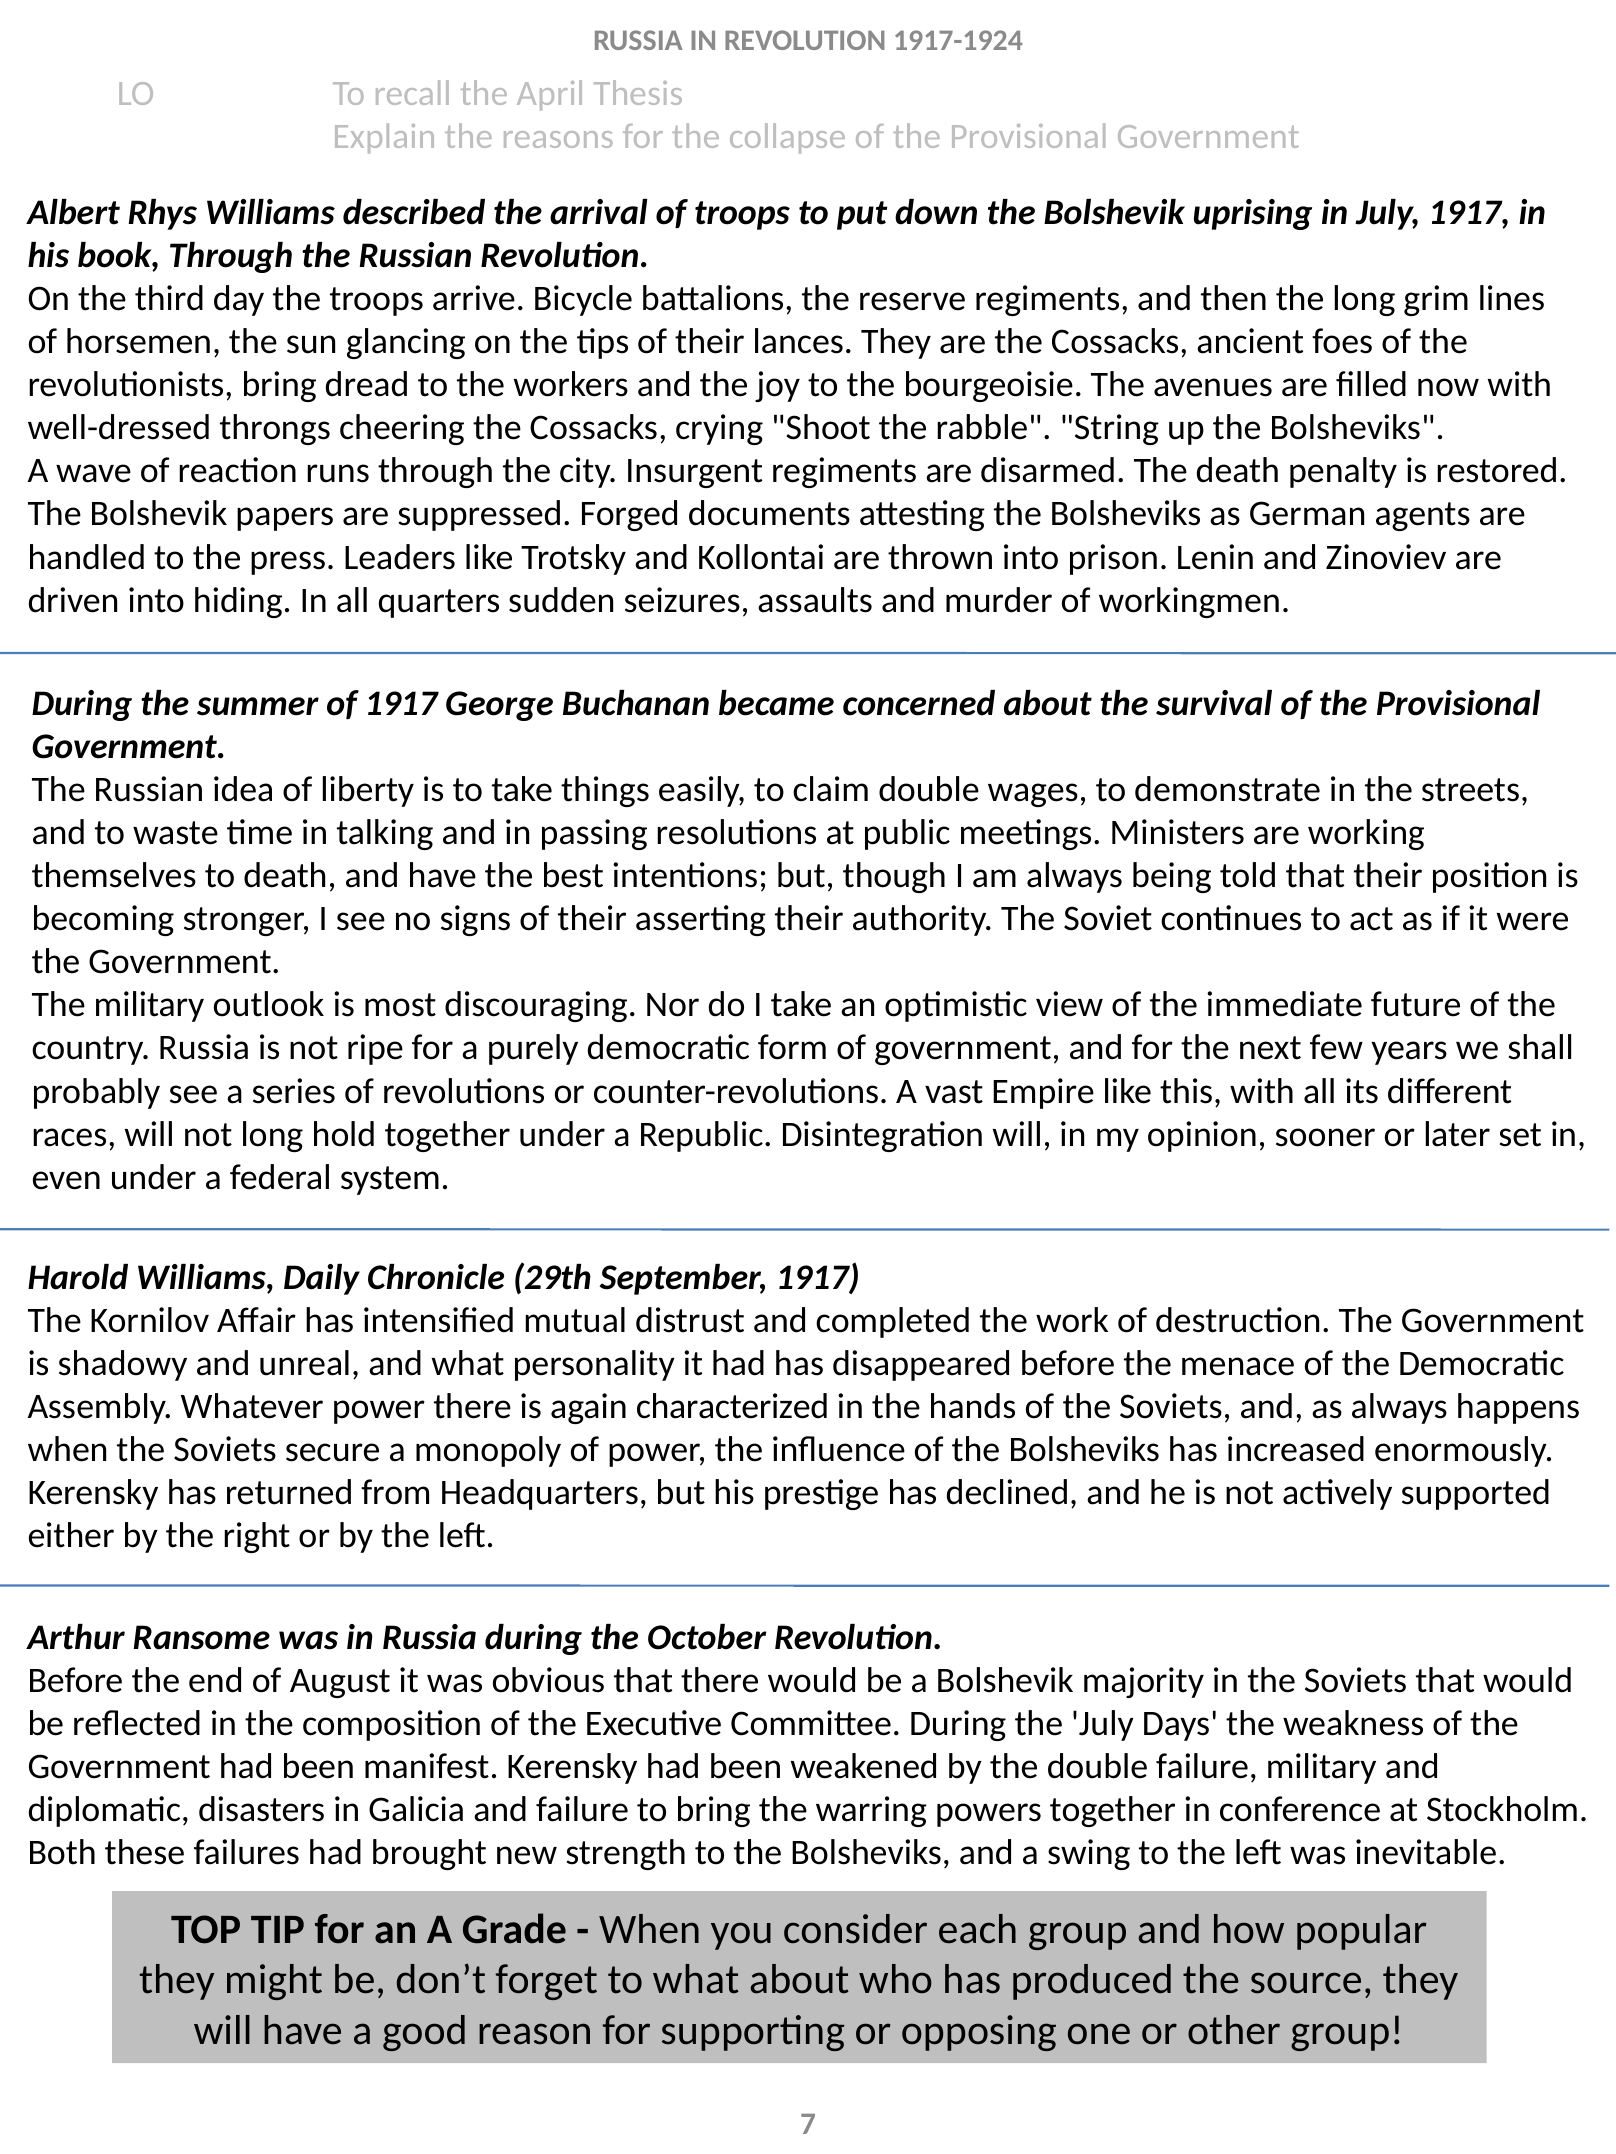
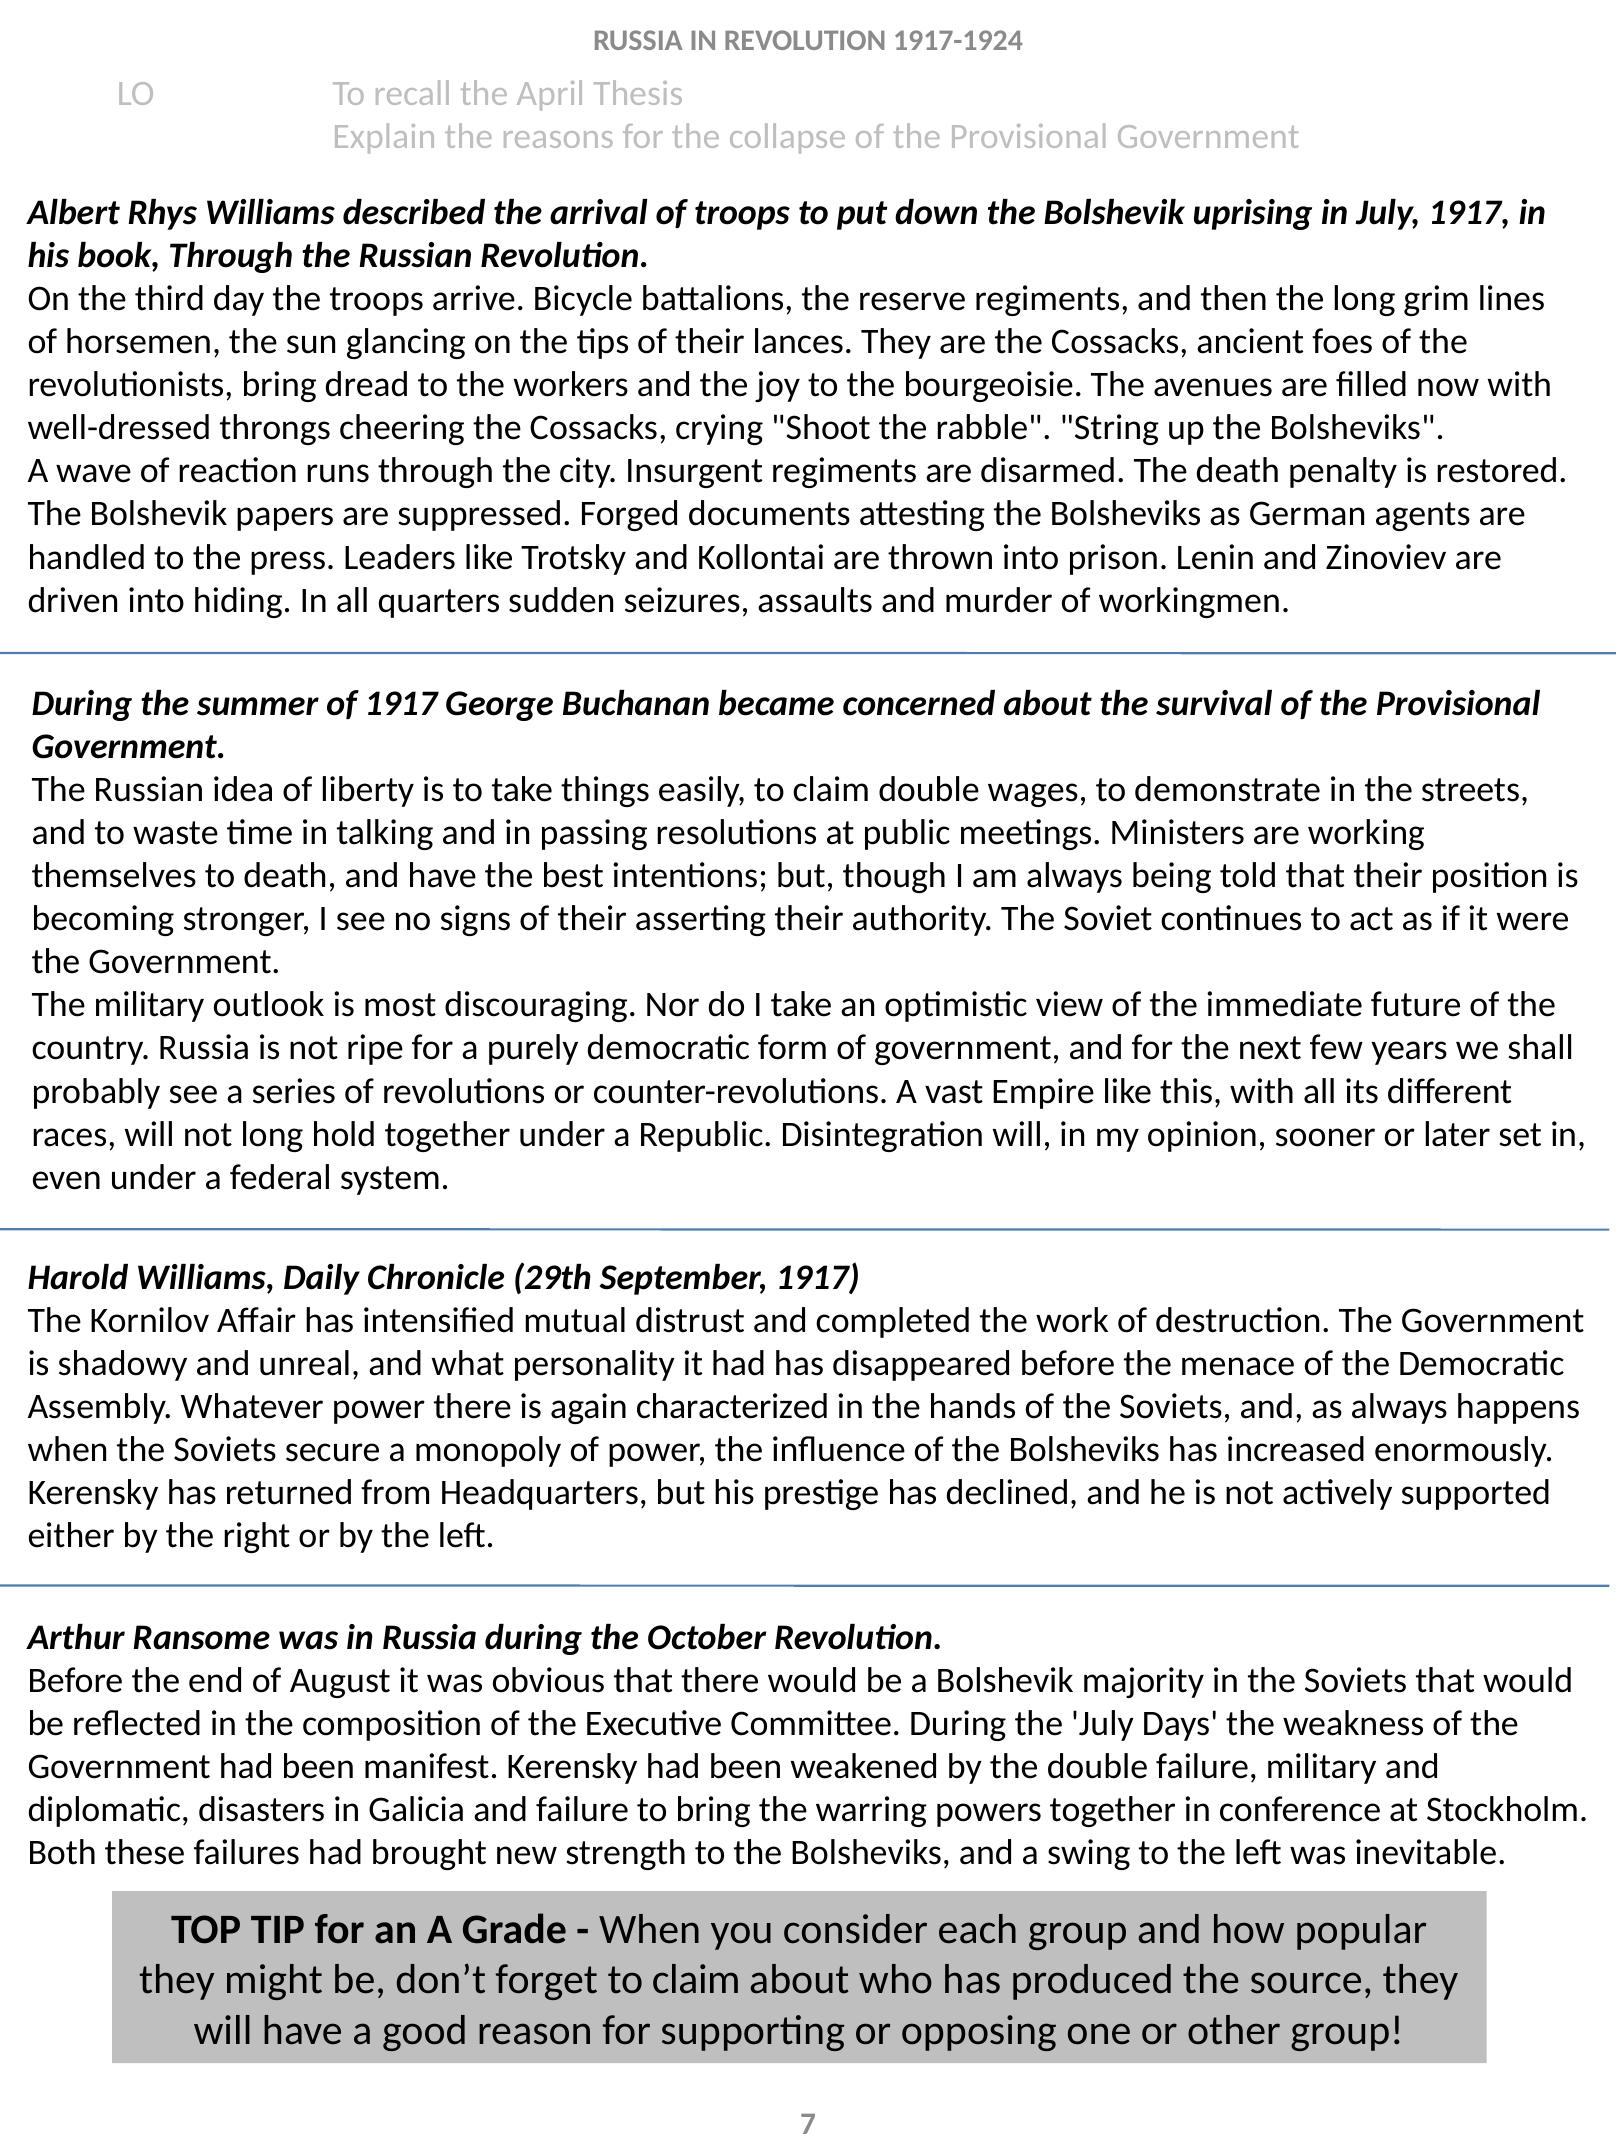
forget to what: what -> claim (696, 1981)
